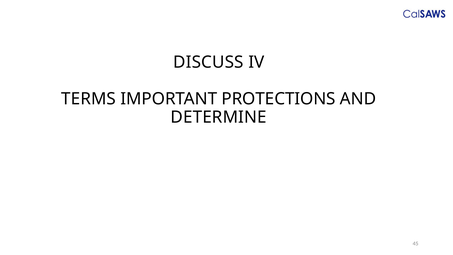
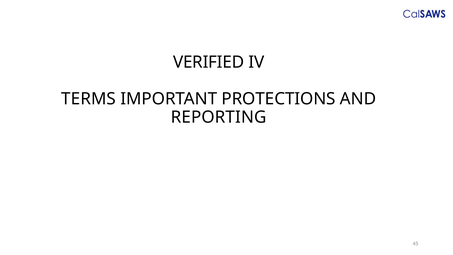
DISCUSS: DISCUSS -> VERIFIED (209, 62)
DETERMINE: DETERMINE -> REPORTING (219, 117)
